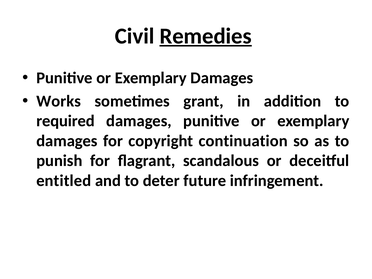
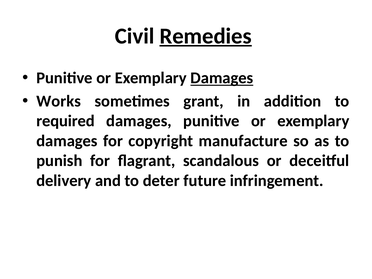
Damages underline: none -> present (222, 78)
continuation: continuation -> manufacture (243, 141)
entitled: entitled -> delivery (64, 181)
